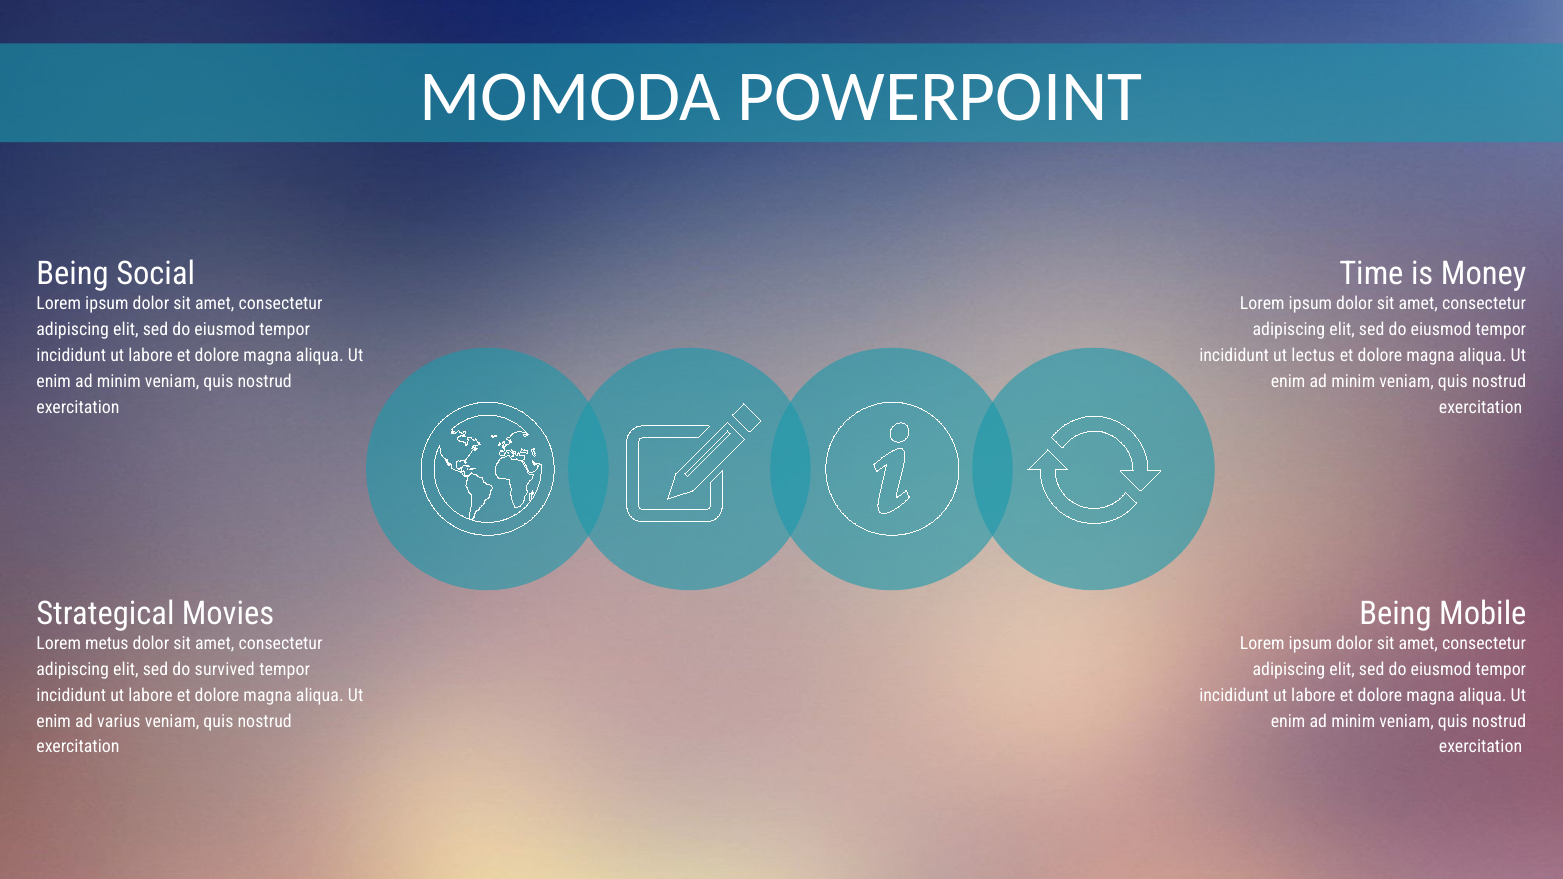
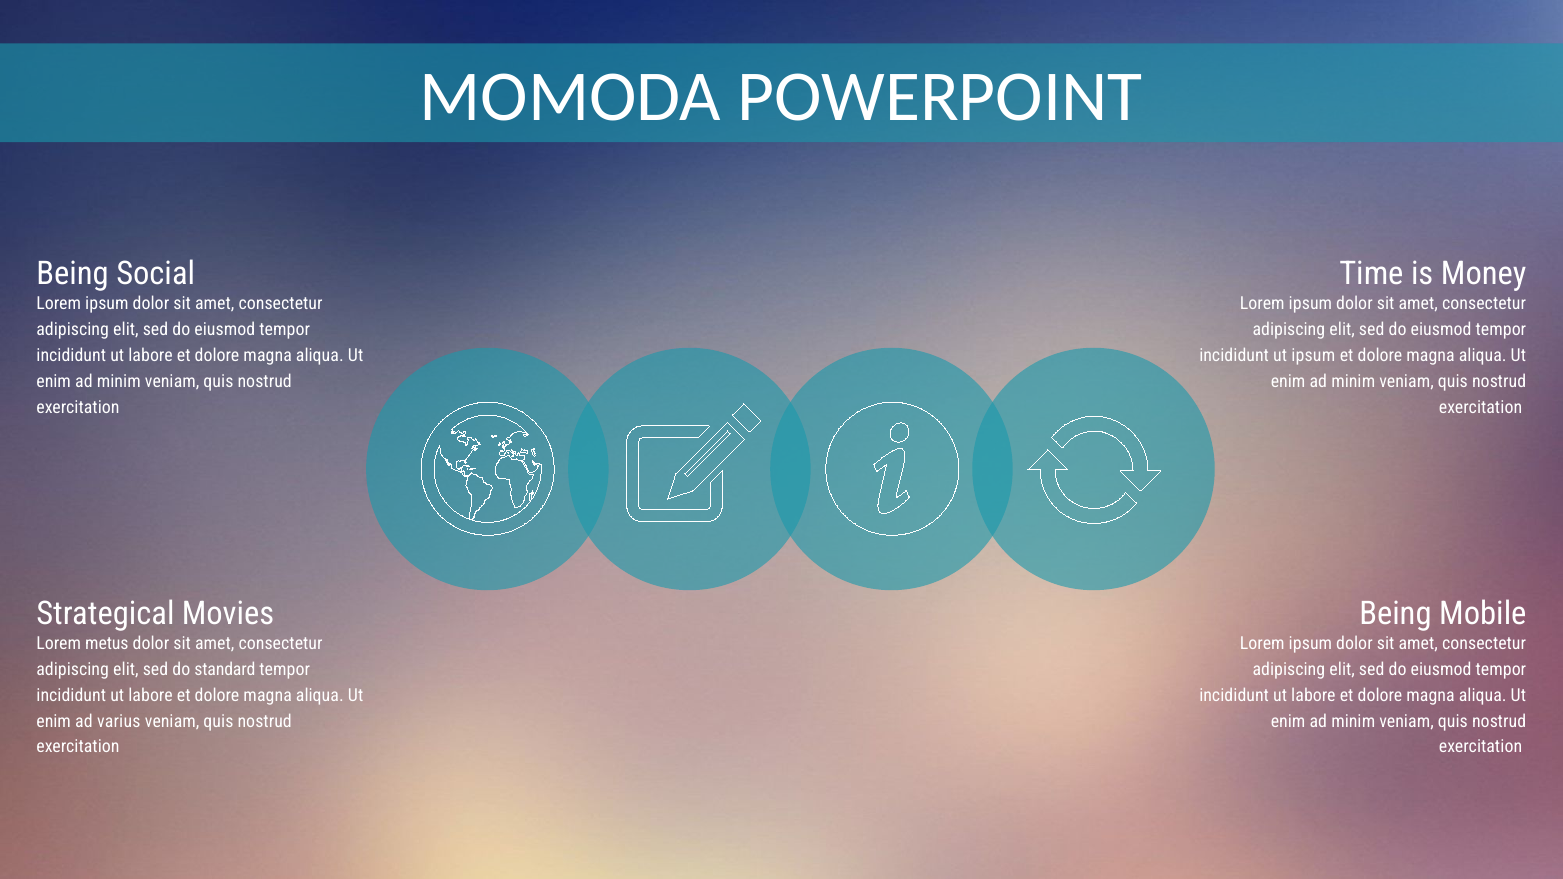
ut lectus: lectus -> ipsum (1313, 356)
survived: survived -> standard (225, 670)
